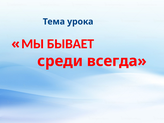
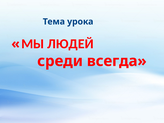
БЫВАЕТ: БЫВАЕТ -> ЛЮДЕЙ (70, 44)
